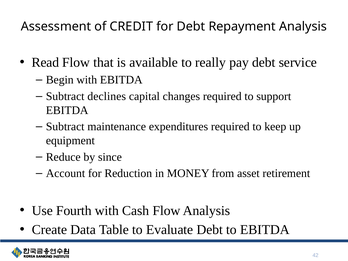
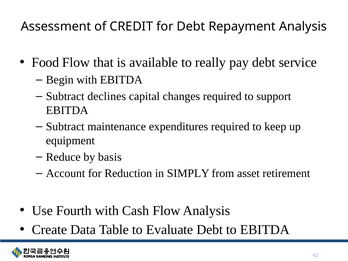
Read: Read -> Food (45, 62)
since: since -> basis (110, 157)
MONEY: MONEY -> SIMPLY (188, 173)
